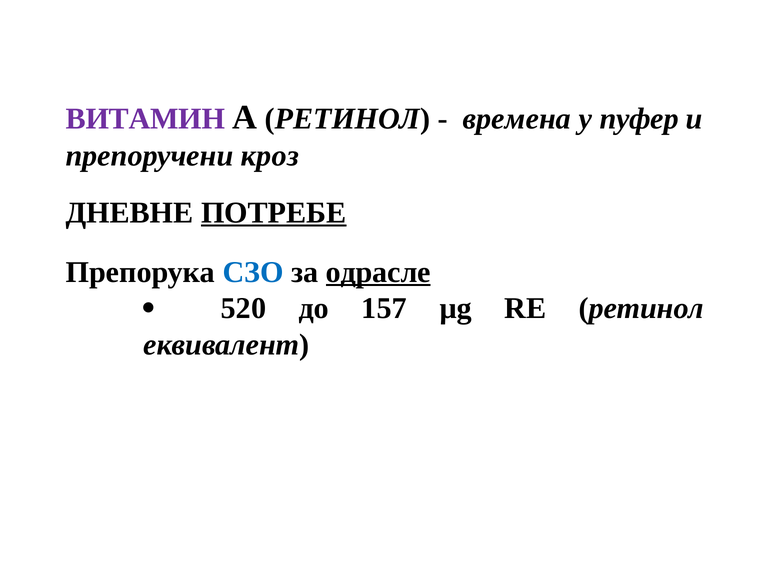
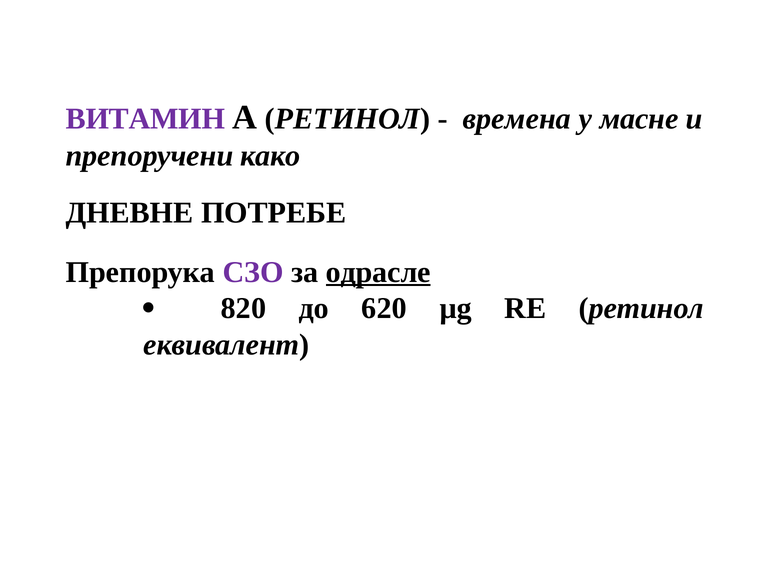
пуфер: пуфер -> масне (639, 119)
кроз: кроз -> како (270, 156)
ПОТРЕБЕ underline: present -> none (274, 213)
СЗО colour: blue -> purple (253, 272)
520: 520 -> 820 (243, 308)
157: 157 -> 620 (384, 308)
